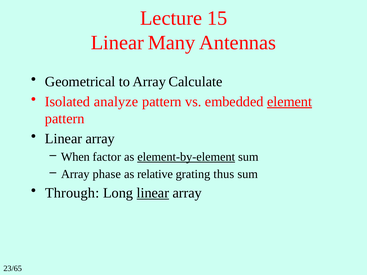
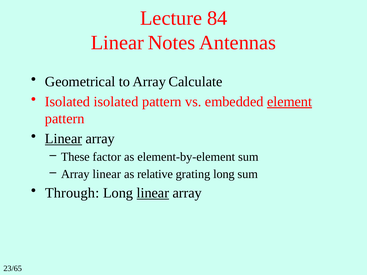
15: 15 -> 84 (217, 18)
Many: Many -> Notes (172, 43)
Isolated analyze: analyze -> isolated (116, 102)
Linear underline: none -> present (64, 139)
When: When -> These (75, 157)
element-by-element underline: present -> none (186, 157)
Array phase: phase -> linear (107, 174)
grating thus: thus -> long (224, 174)
